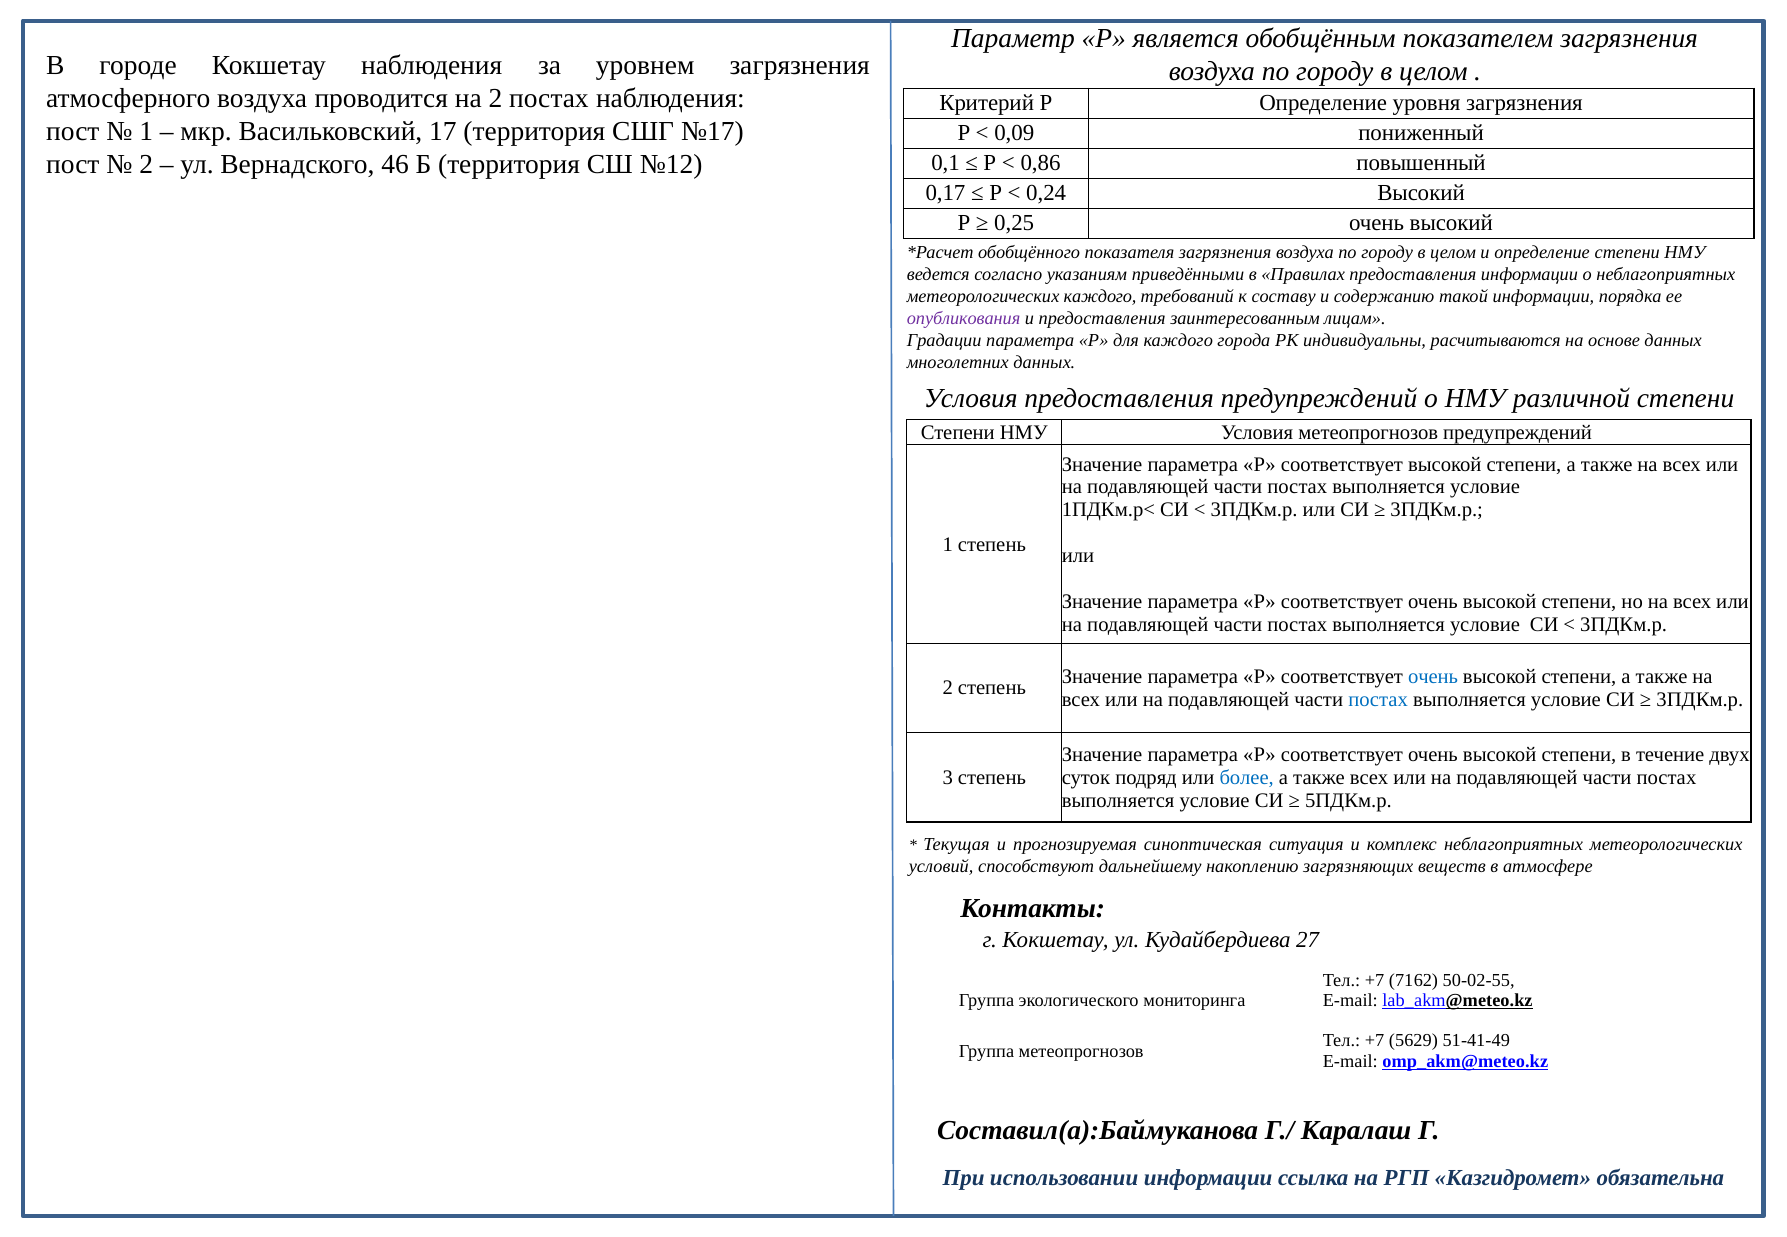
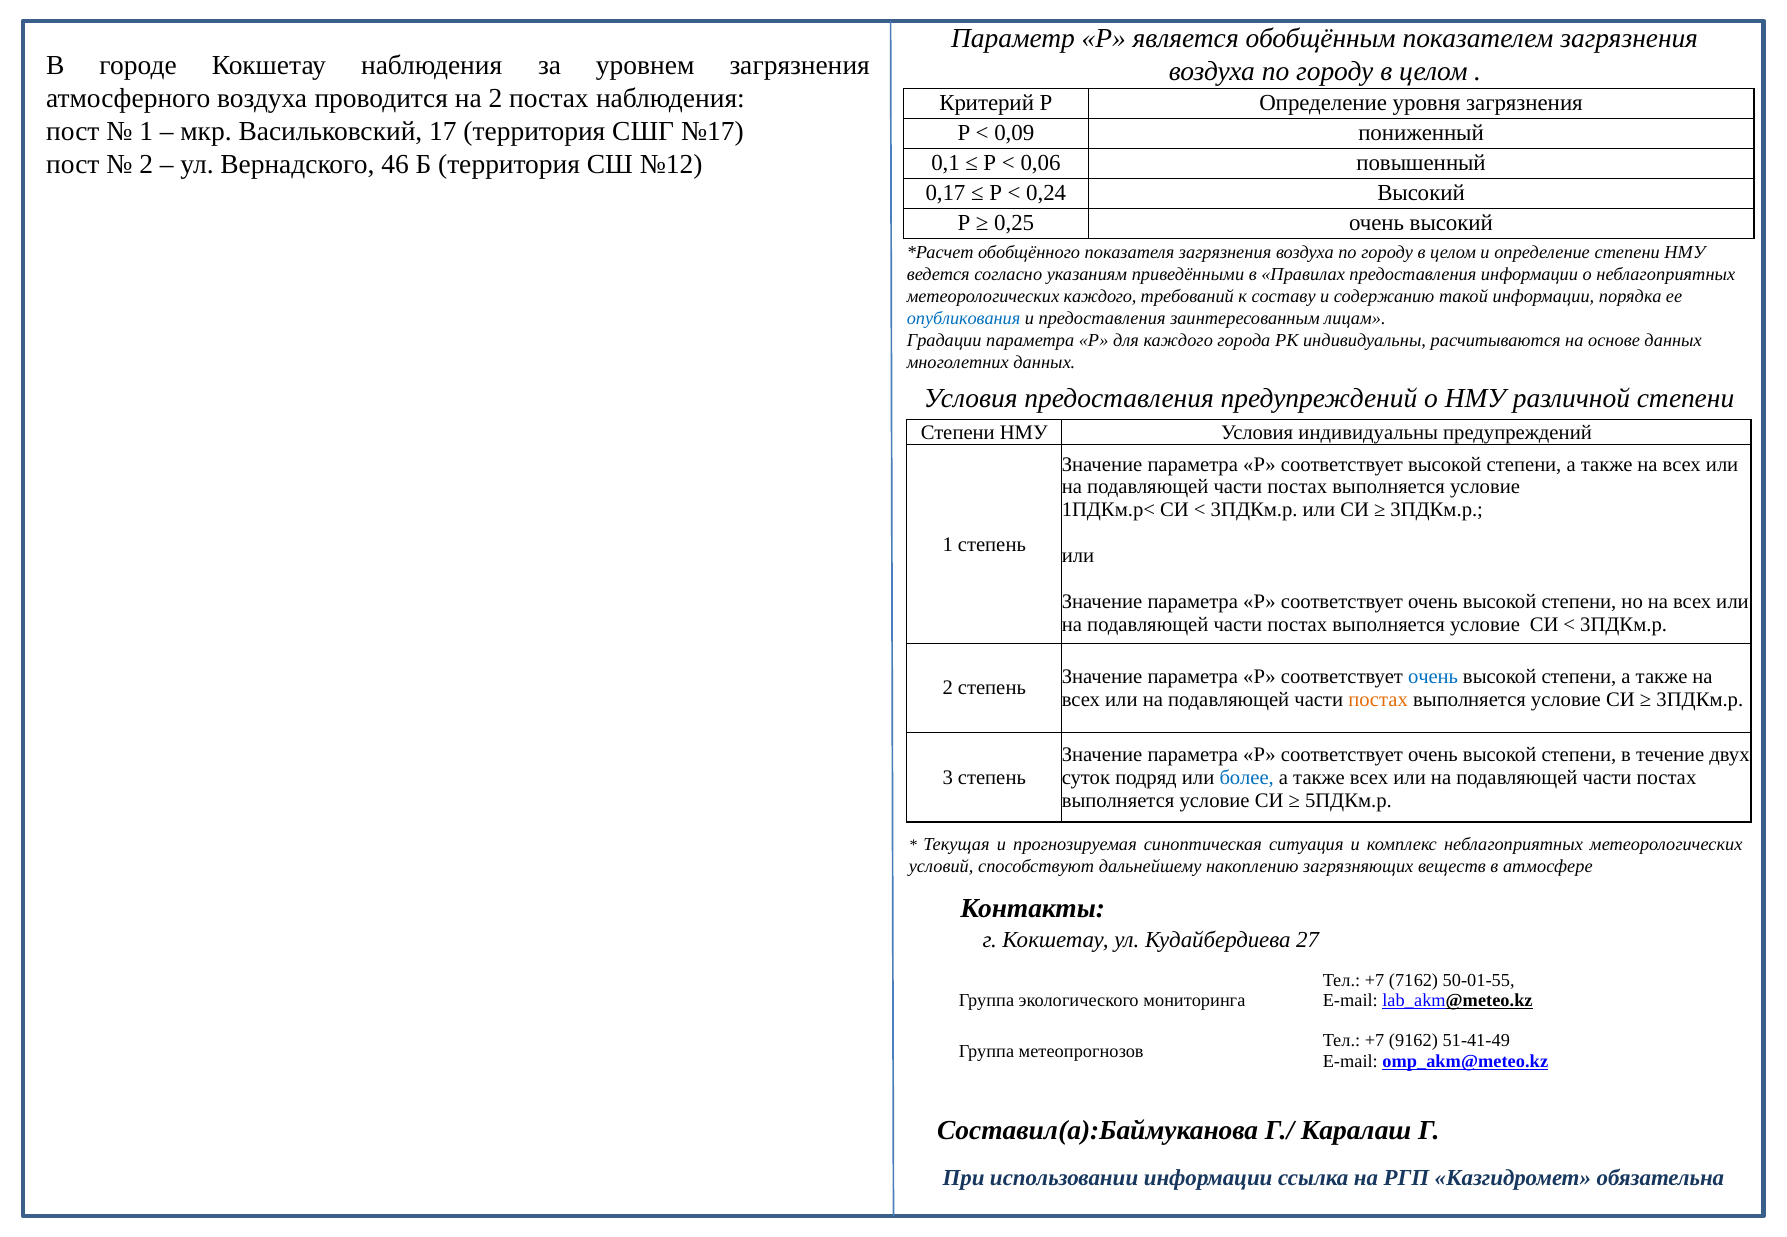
0,86: 0,86 -> 0,06 (1041, 163)
опубликования colour: purple -> blue (964, 318)
Условия метеопрогнозов: метеопрогнозов -> индивидуальны (1368, 433)
постах colour: blue -> orange (1378, 700)
50-02-55: 50-02-55 -> 50-01-55 (1479, 980)
5629: 5629 -> 9162 (1413, 1041)
